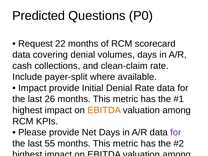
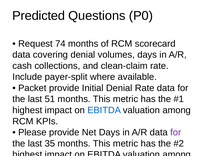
22: 22 -> 74 (60, 44)
Impact: Impact -> Packet (32, 88)
26: 26 -> 51 (50, 99)
EBITDA colour: orange -> blue (104, 110)
55: 55 -> 35 (50, 143)
